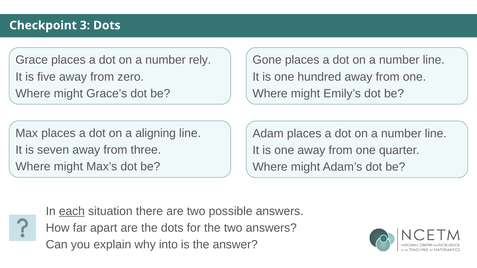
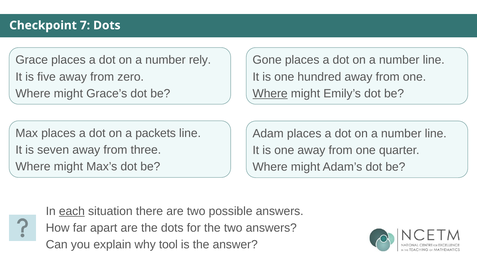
3: 3 -> 7 (85, 25)
Where underline: none -> present (270, 94)
aligning: aligning -> packets (156, 133)
into: into -> tool (168, 245)
